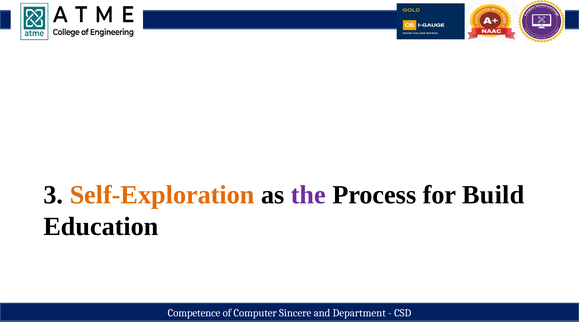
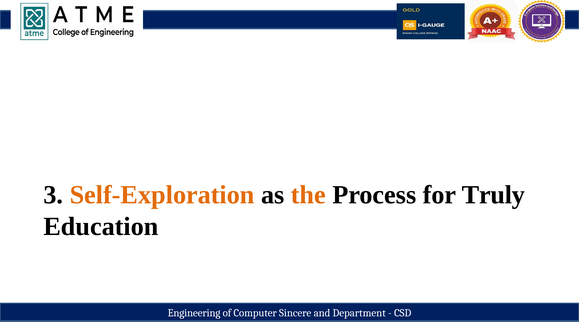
the colour: purple -> orange (308, 195)
Build: Build -> Truly (493, 195)
Competence: Competence -> Engineering (194, 313)
